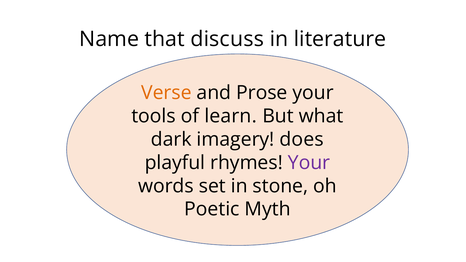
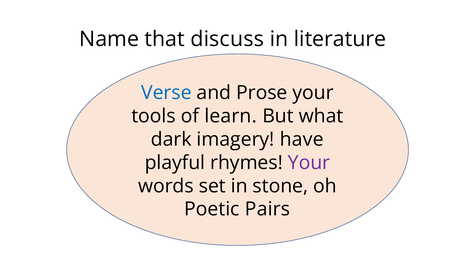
Verse colour: orange -> blue (166, 93)
does: does -> have (302, 139)
Myth: Myth -> Pairs (268, 209)
